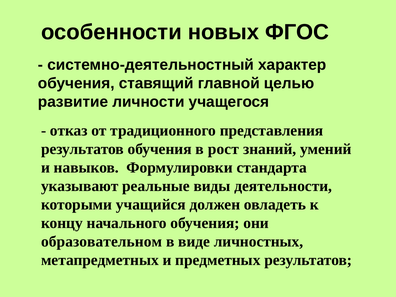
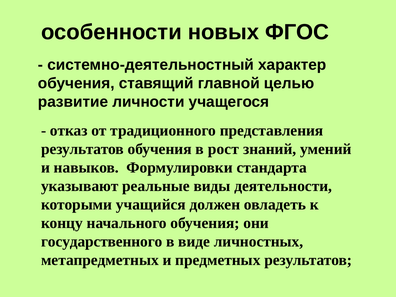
образовательном: образовательном -> государственного (102, 241)
